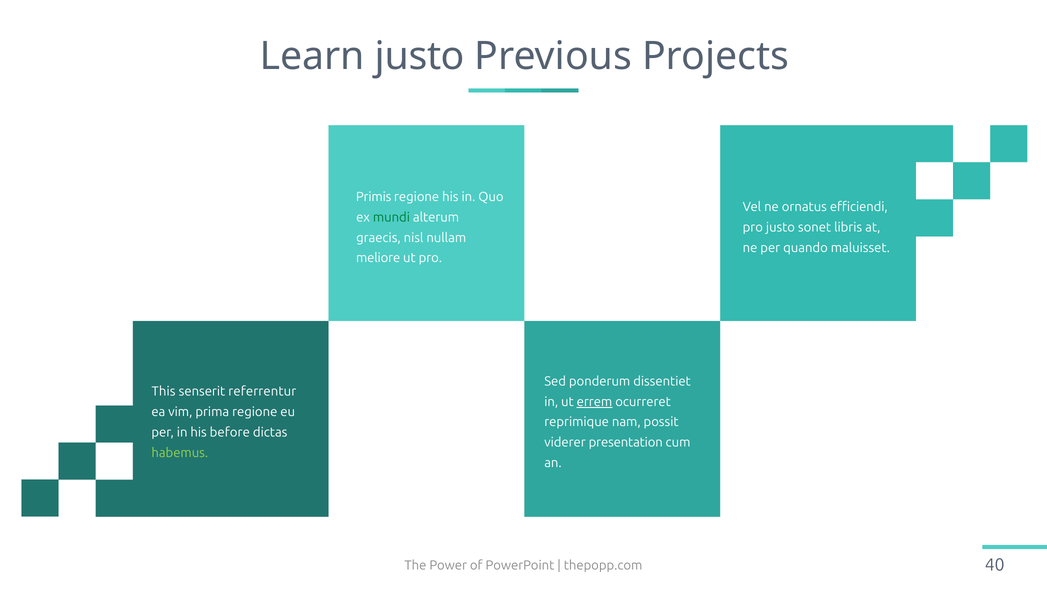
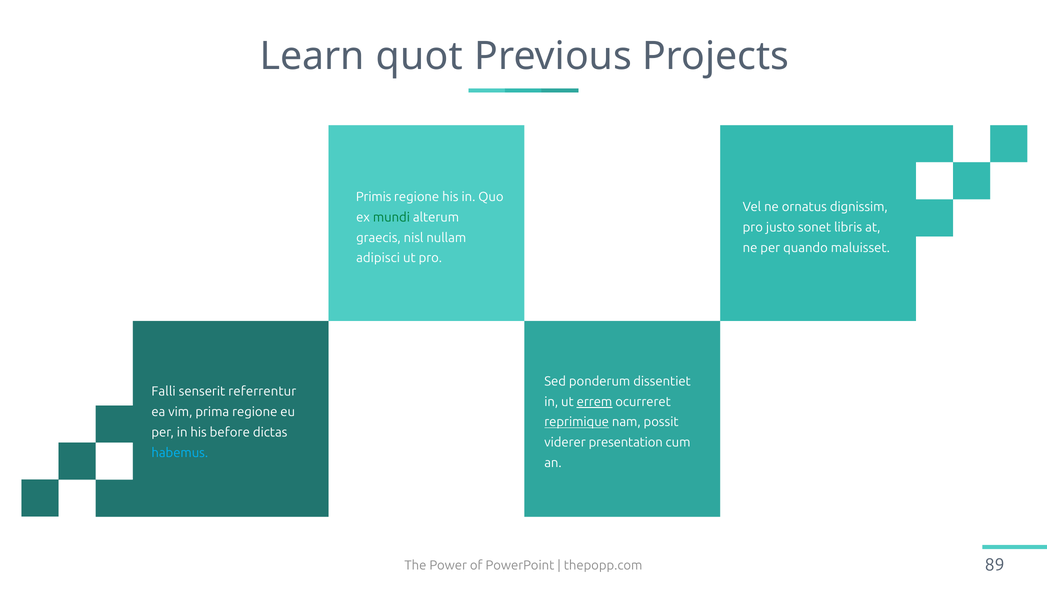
Learn justo: justo -> quot (419, 56)
efficiendi: efficiendi -> dignissim (859, 207)
meliore: meliore -> adipisci (378, 258)
This: This -> Falli (164, 391)
reprimique underline: none -> present (577, 422)
habemus colour: light green -> light blue (180, 453)
40: 40 -> 89 (995, 565)
